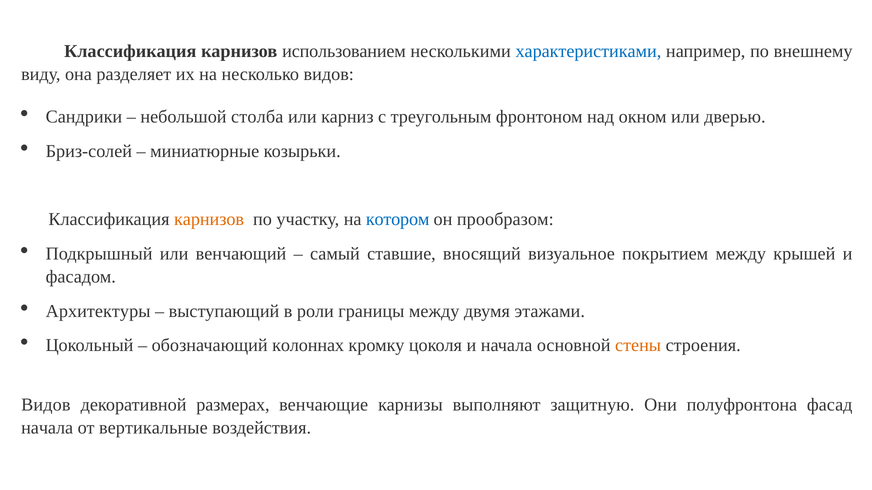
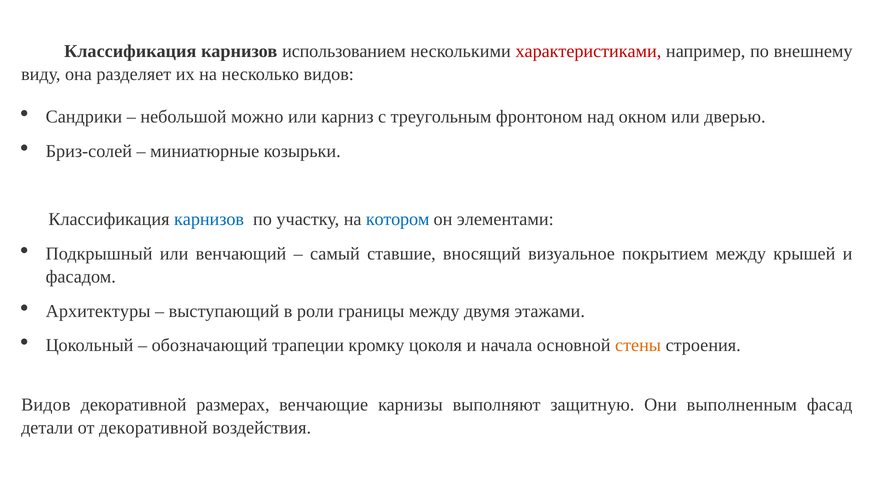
характеристиками colour: blue -> red (588, 51)
столба: столба -> можно (257, 117)
карнизов colour: orange -> blue (209, 220)
прообразом: прообразом -> элементами (505, 220)
колоннах: колоннах -> трапеции (308, 346)
полуфронтона: полуфронтона -> выполненным (742, 405)
начала: начала -> детали (47, 428)
от вертикальные: вертикальные -> декоративной (153, 428)
